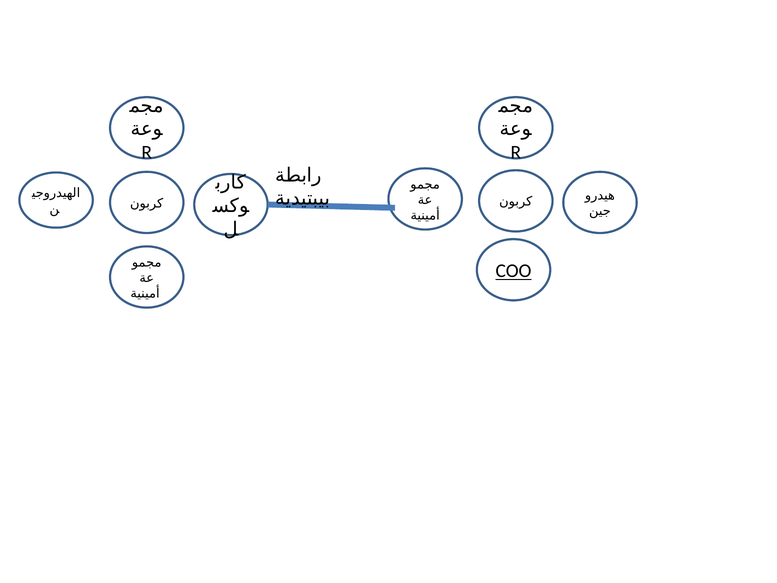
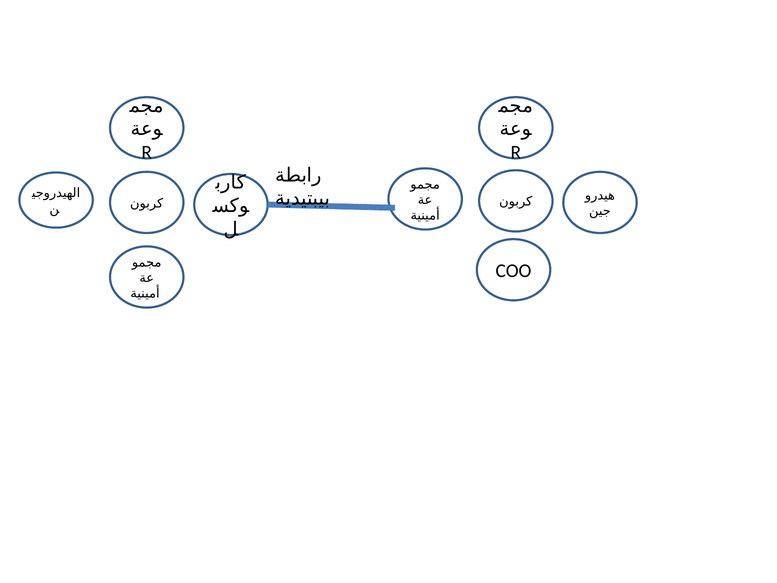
COO underline: present -> none (514, 271)
